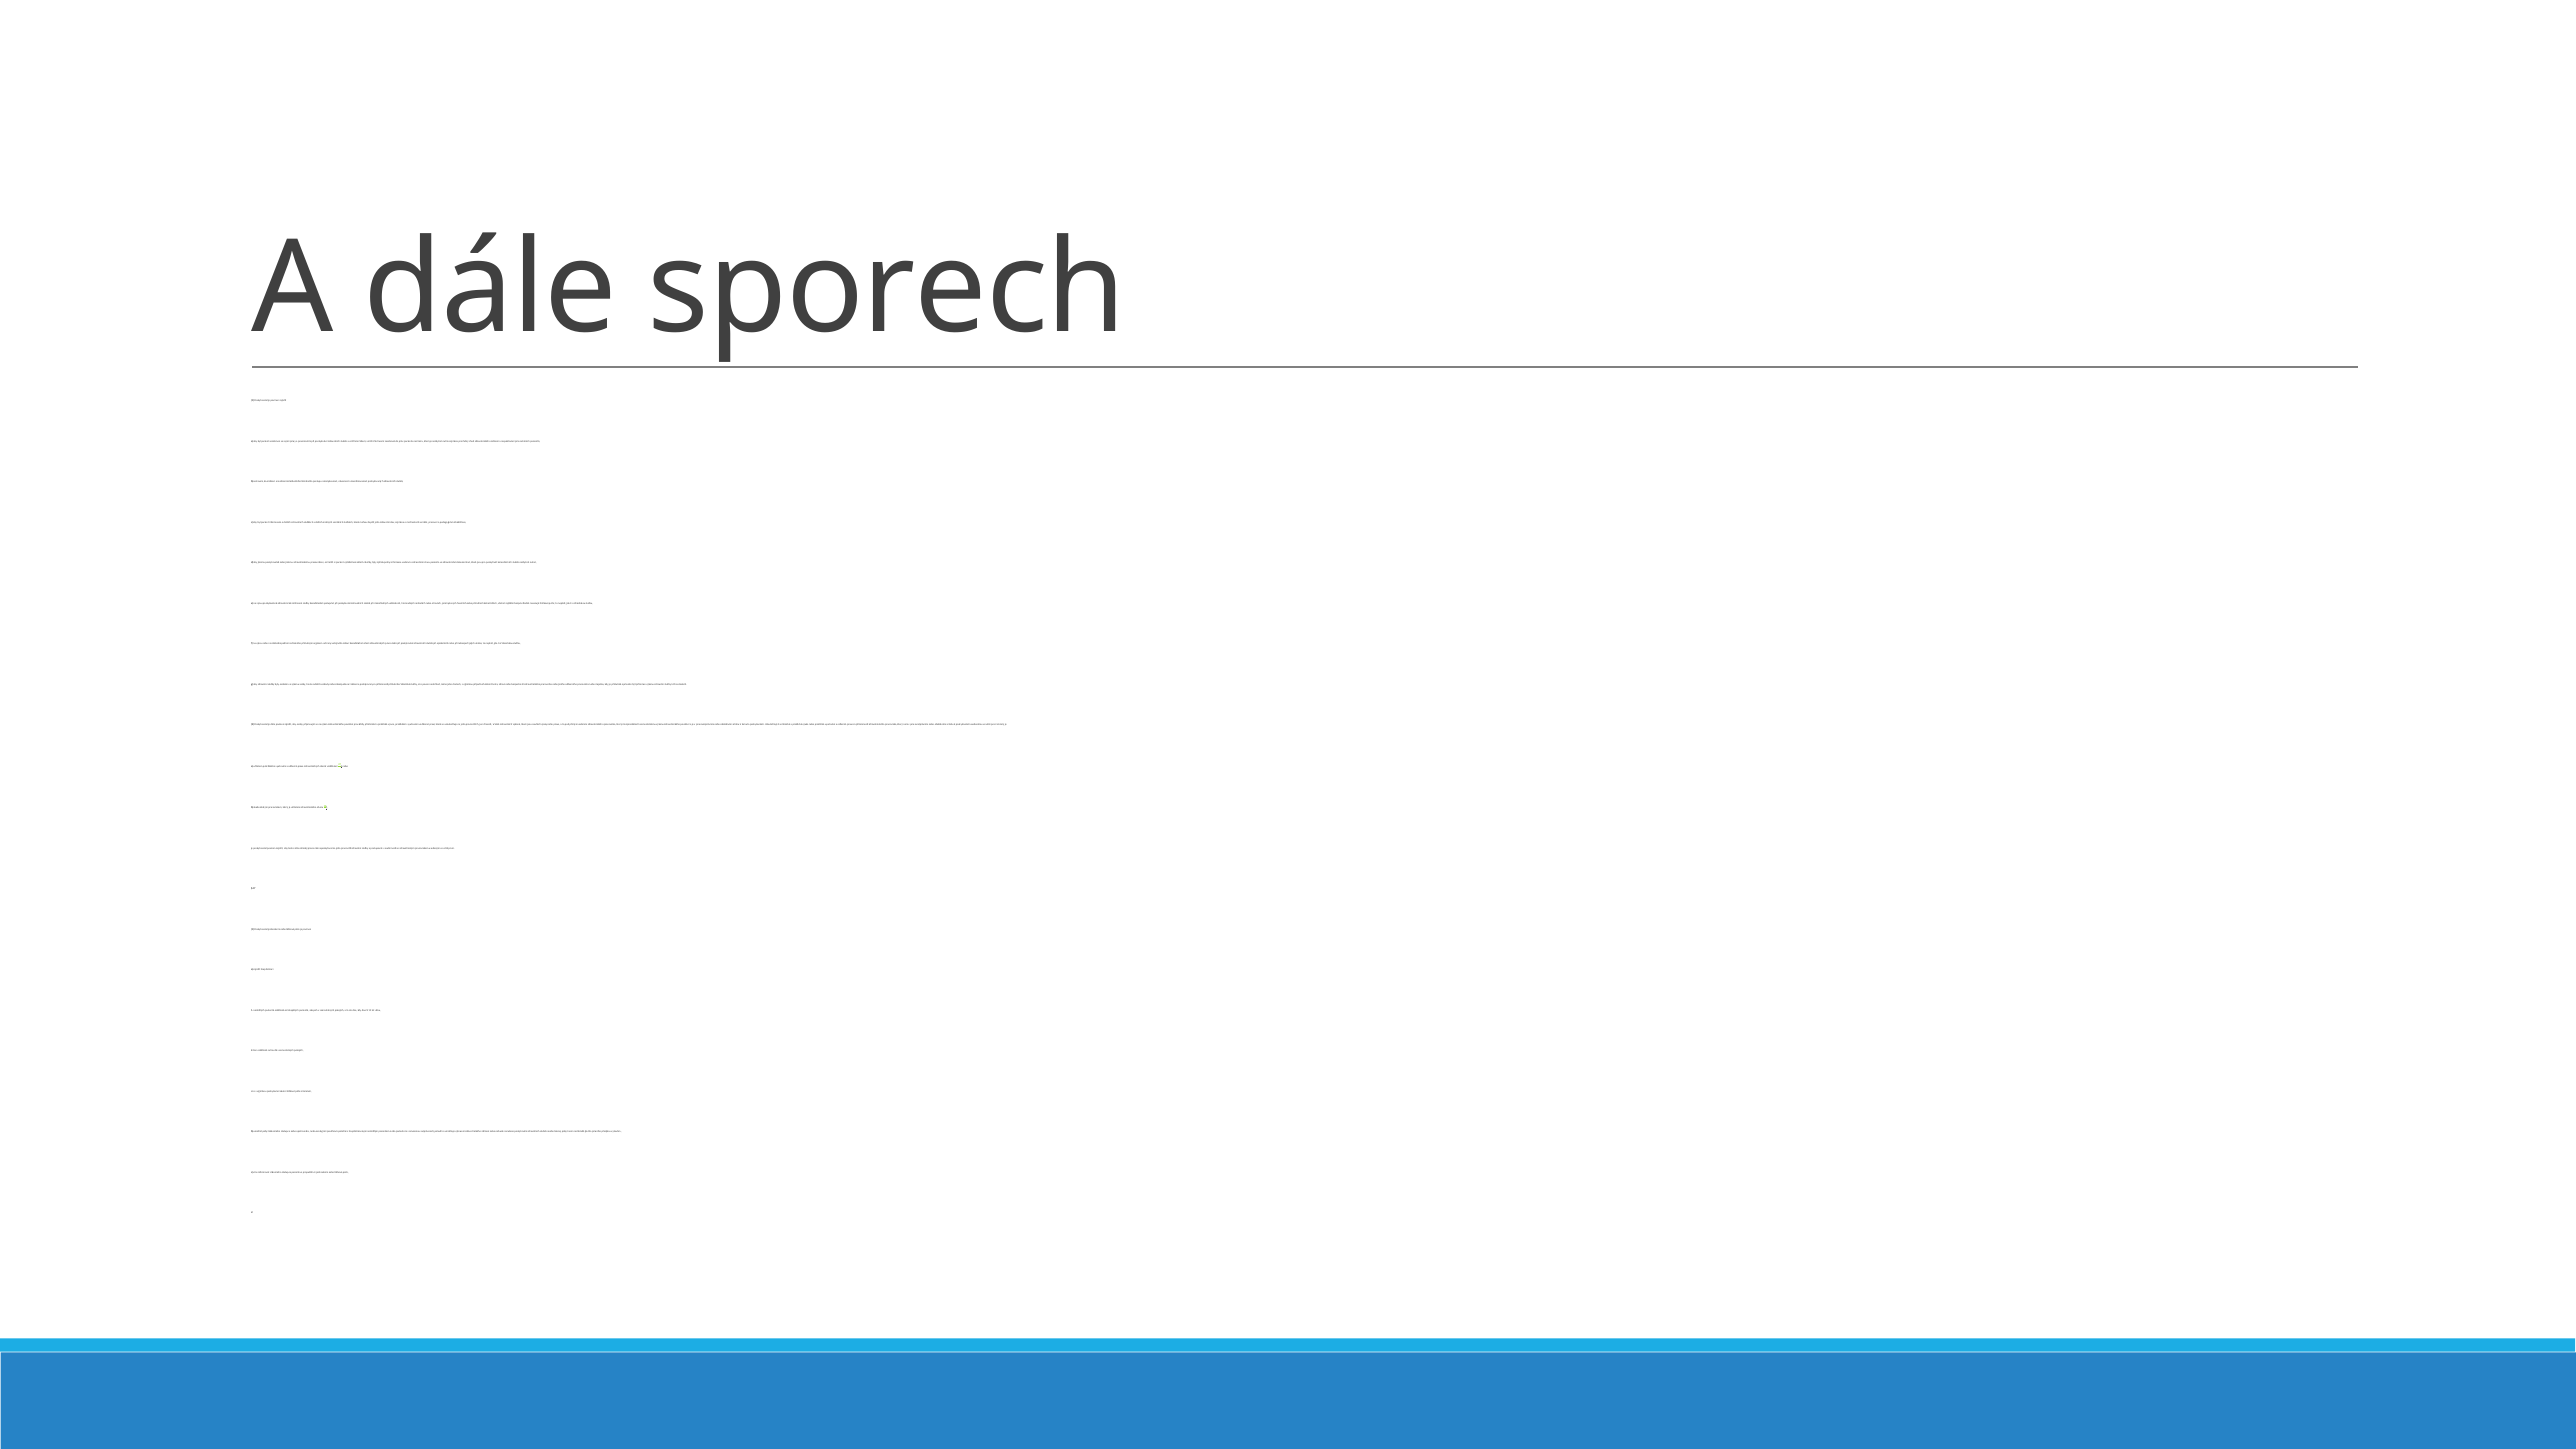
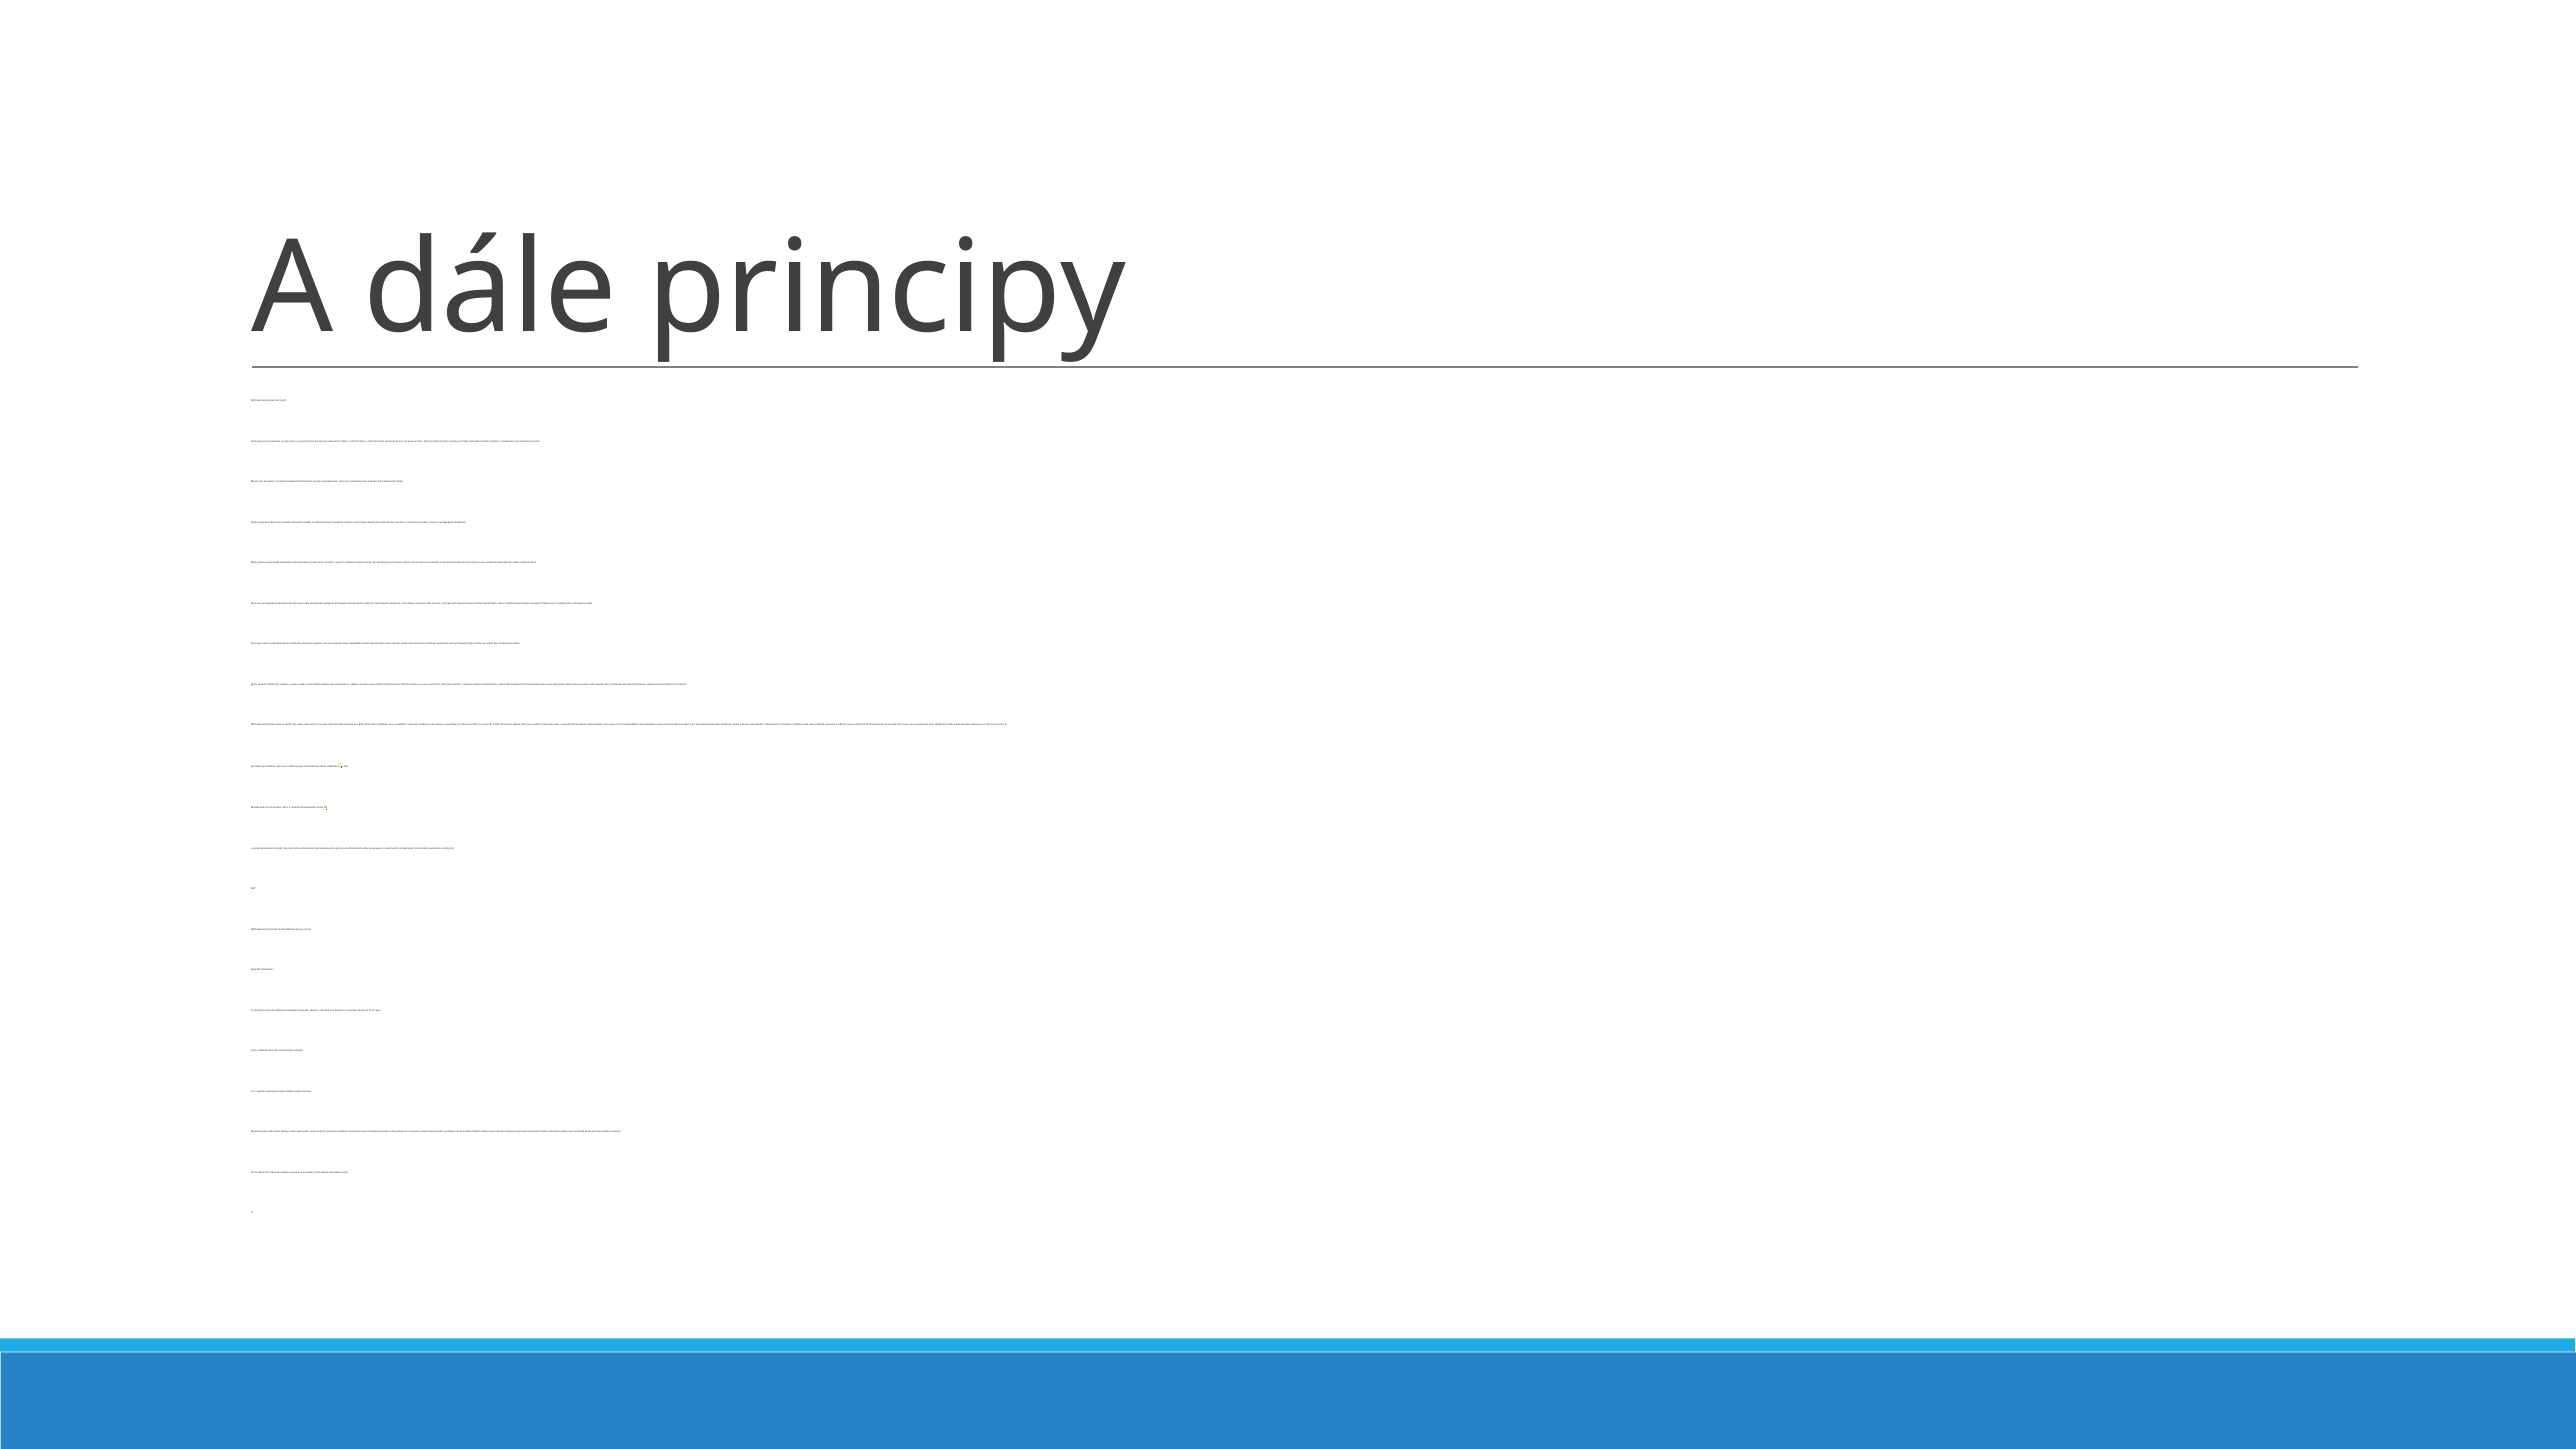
sporech: sporech -> principy (887, 289)
